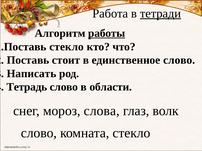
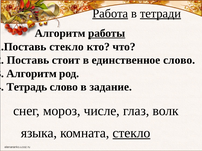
Работа underline: none -> present (110, 13)
Написать: Написать -> Алгоритм (32, 74)
области: области -> задание (111, 87)
слова: слова -> числе (102, 111)
слово: слово -> языка (39, 133)
стекло underline: none -> present (131, 133)
